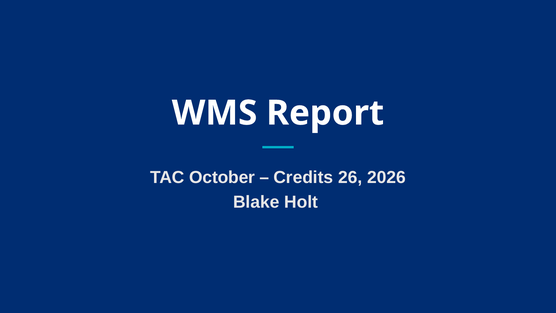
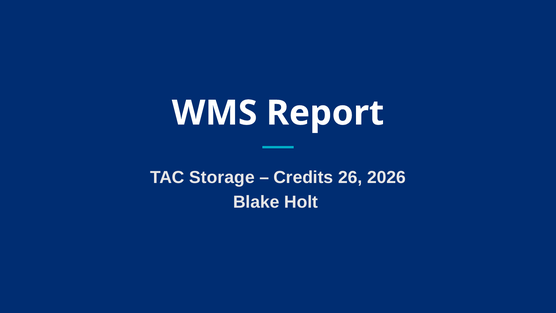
October: October -> Storage (222, 177)
